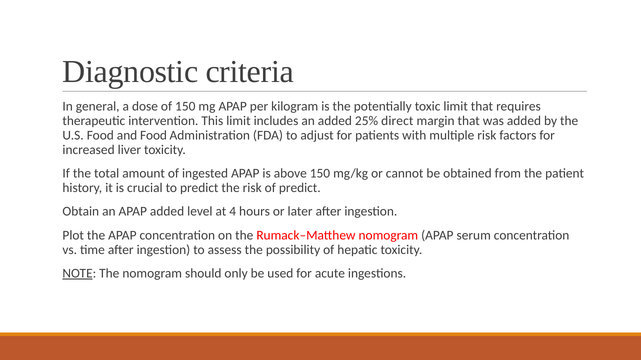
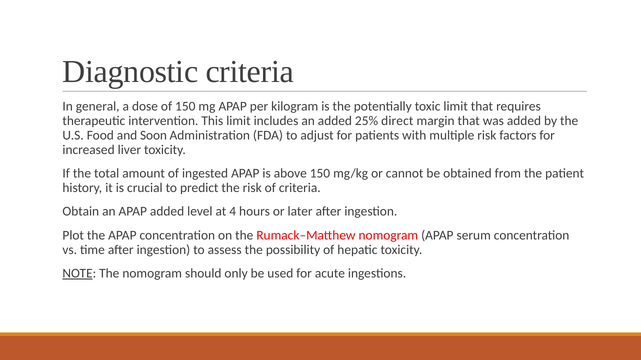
and Food: Food -> Soon (154, 135)
of predict: predict -> criteria (300, 188)
